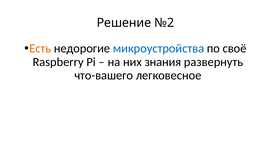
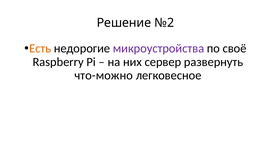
микроустройства colour: blue -> purple (159, 48)
знания: знания -> сервер (163, 62)
что-вашего: что-вашего -> что-можно (104, 75)
